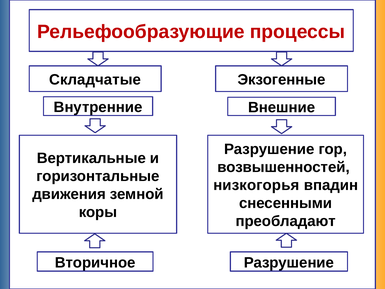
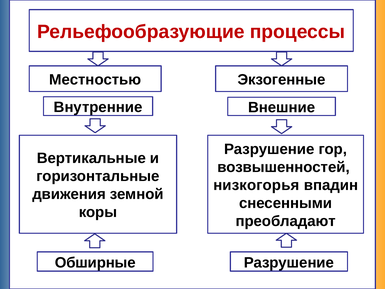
Складчатые: Складчатые -> Местностью (95, 80)
Вторичное: Вторичное -> Обширные (95, 262)
